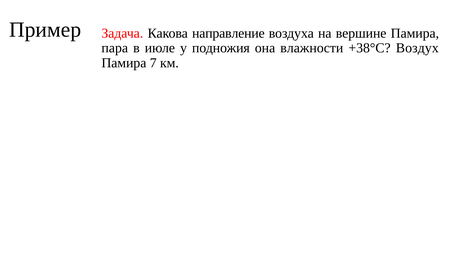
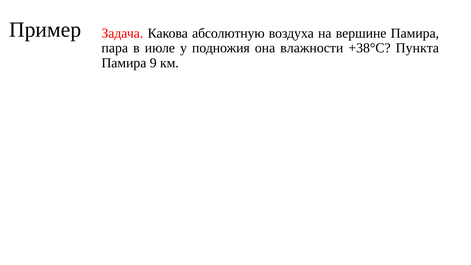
направление: направление -> абсолютную (228, 33)
Воздух: Воздух -> Пункта (417, 48)
7: 7 -> 9 (153, 63)
